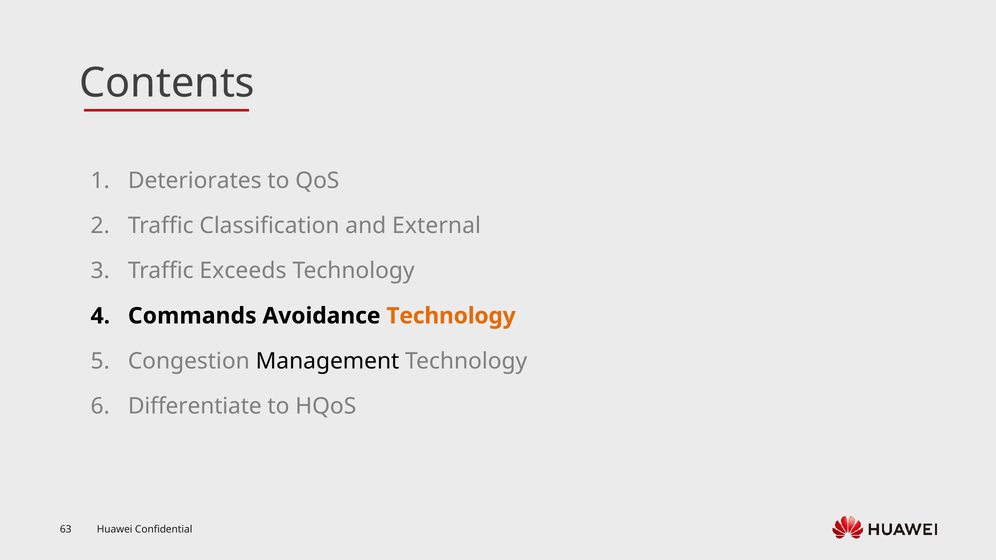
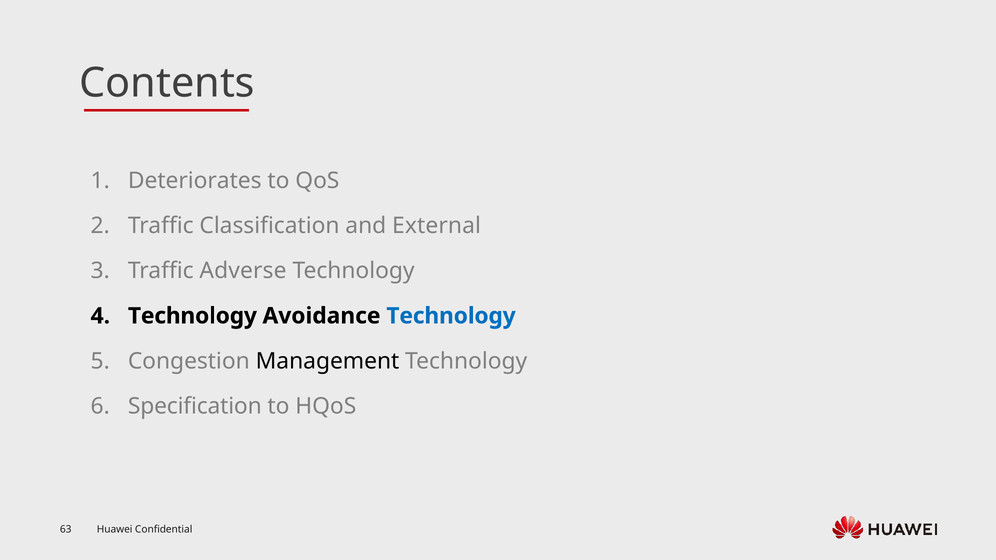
Exceeds: Exceeds -> Adverse (243, 271)
Commands: Commands -> Technology (192, 316)
Technology colour: orange -> blue (451, 316)
Differentiate: Differentiate -> Specification (195, 406)
